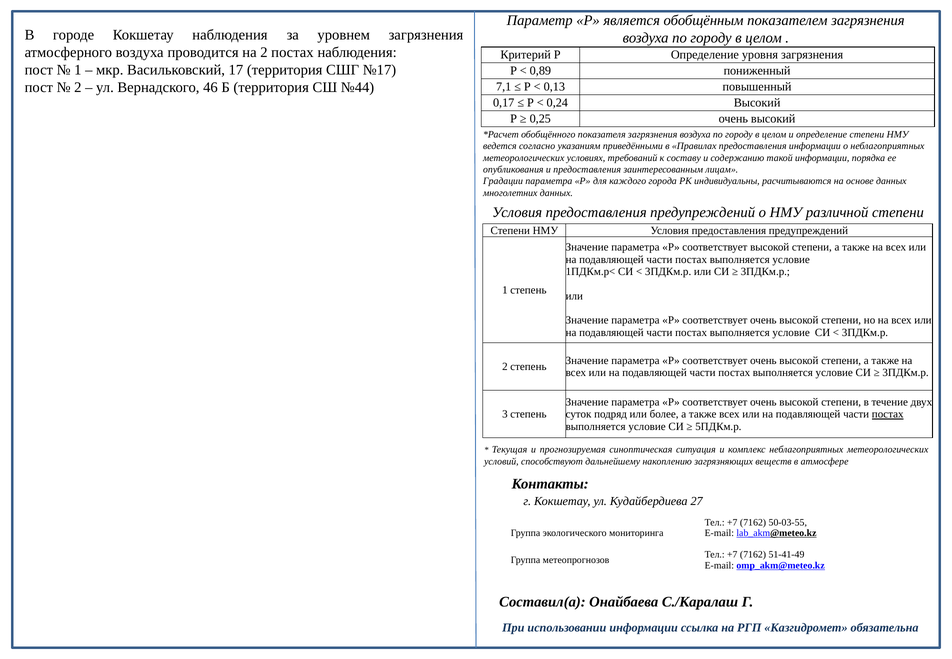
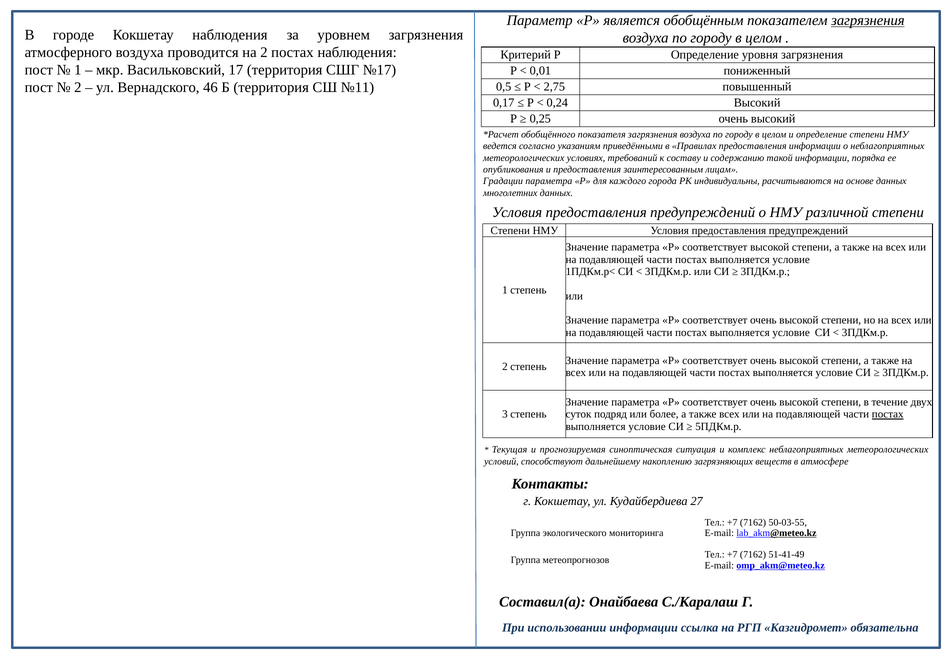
загрязнения underline: none -> present (868, 20)
0,89: 0,89 -> 0,01 (540, 71)
№44: №44 -> №11 (358, 87)
7,1: 7,1 -> 0,5 (504, 87)
0,13: 0,13 -> 2,75 (554, 87)
